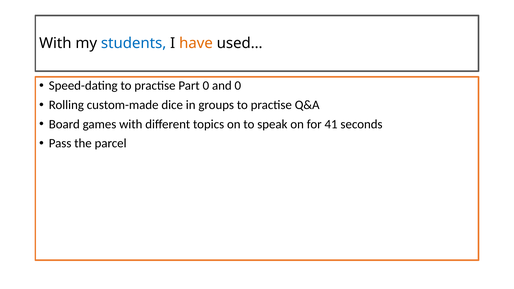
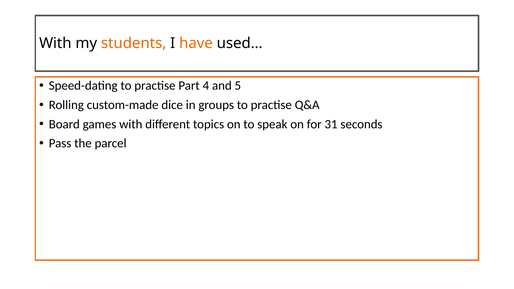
students colour: blue -> orange (134, 43)
Part 0: 0 -> 4 (206, 86)
and 0: 0 -> 5 (238, 86)
41: 41 -> 31 (331, 124)
